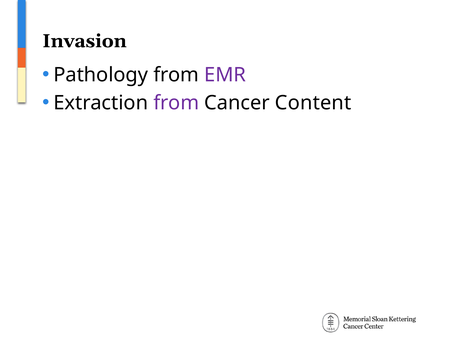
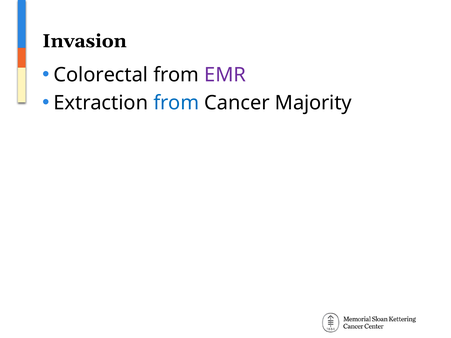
Pathology: Pathology -> Colorectal (101, 75)
from colour: purple -> blue (176, 103)
Content: Content -> Majority (313, 103)
